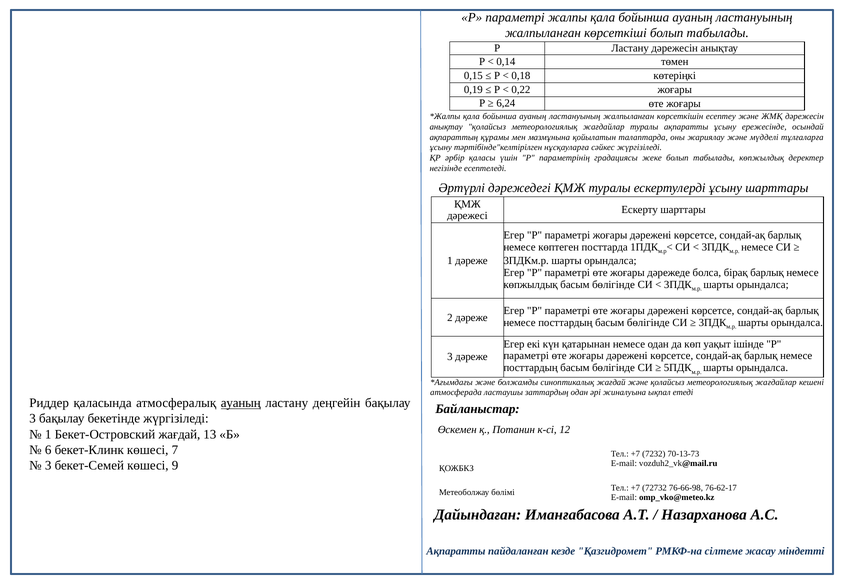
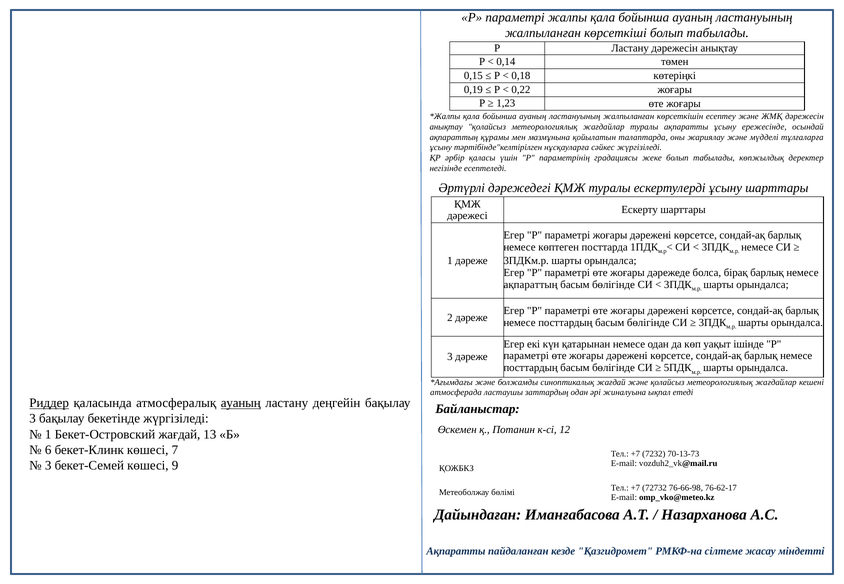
6,24: 6,24 -> 1,23 (506, 103)
көпжылдық: көпжылдық -> ақпараттың (531, 285)
Риддер underline: none -> present (49, 403)
